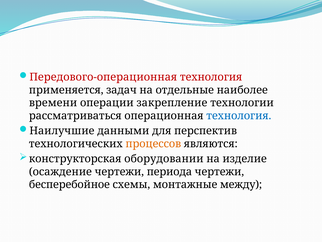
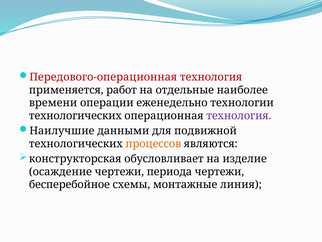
задач: задач -> работ (122, 90)
закрепление: закрепление -> еженедельно (172, 103)
рассматриваться: рассматриваться -> технологических (75, 116)
технология colour: blue -> purple (239, 116)
перспектив: перспектив -> подвижной (206, 131)
оборудовании: оборудовании -> обусловливает (164, 158)
между: между -> линия (241, 184)
